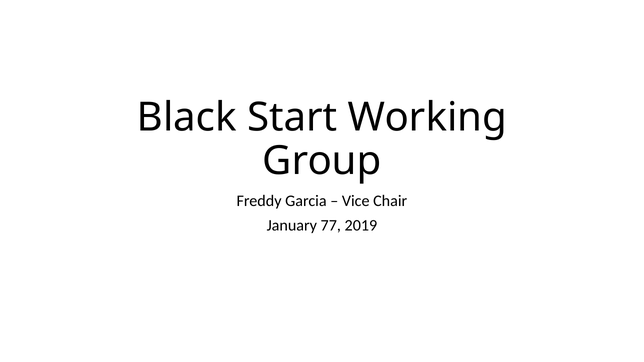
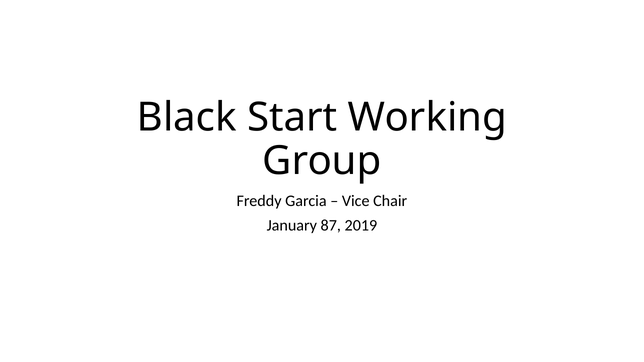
77: 77 -> 87 (331, 225)
